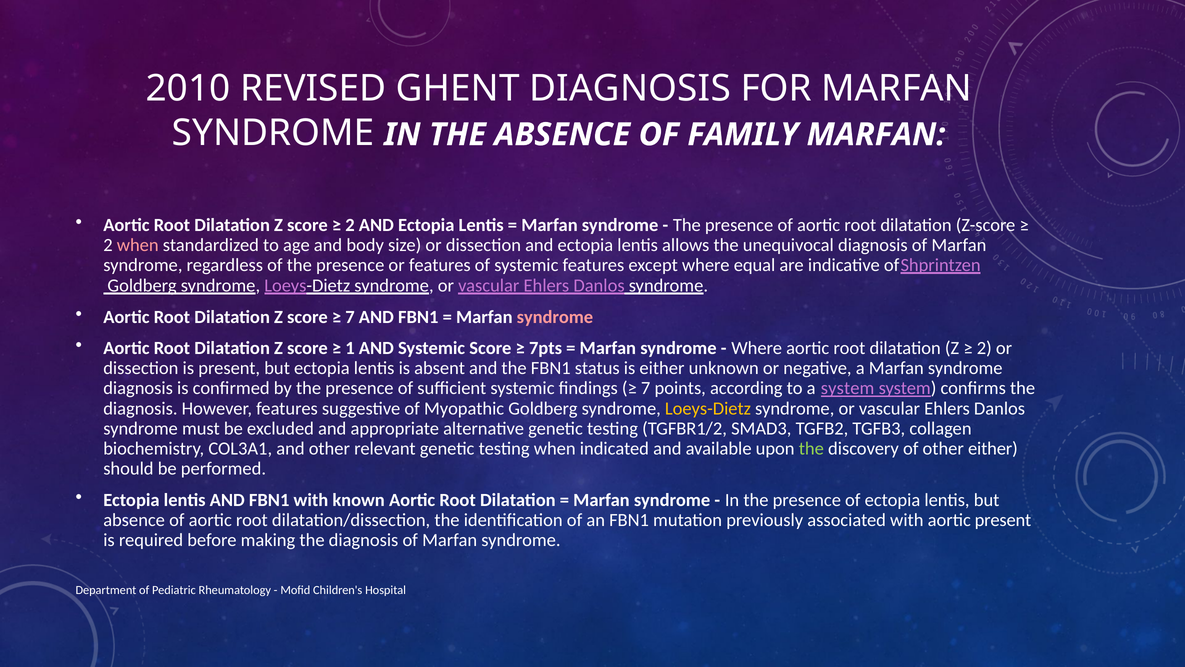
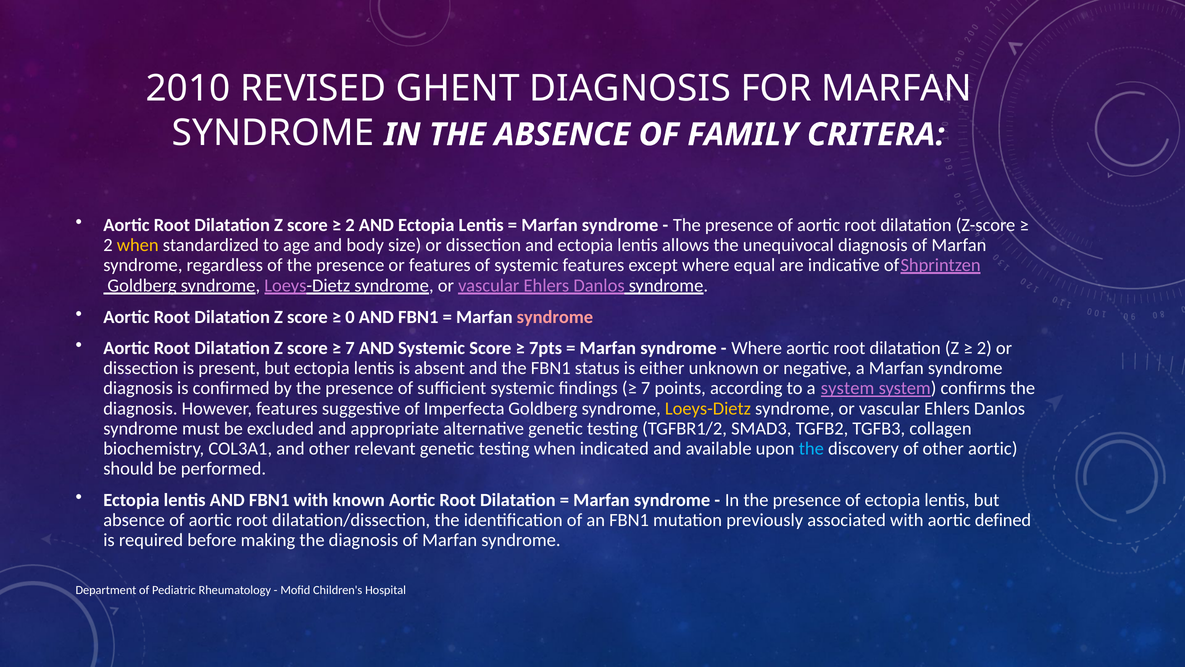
FAMILY MARFAN: MARFAN -> CRITERA (876, 135)
when colour: pink -> yellow (138, 245)
7: 7 -> 0 (350, 317)
1: 1 -> 7 (350, 348)
Myopathic: Myopathic -> Imperfecta (464, 408)
the colour: light green -> light blue (811, 448)
other either: either -> aortic (993, 448)
aortic present: present -> defined (1003, 520)
